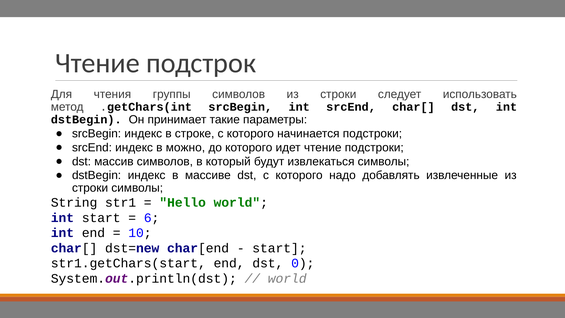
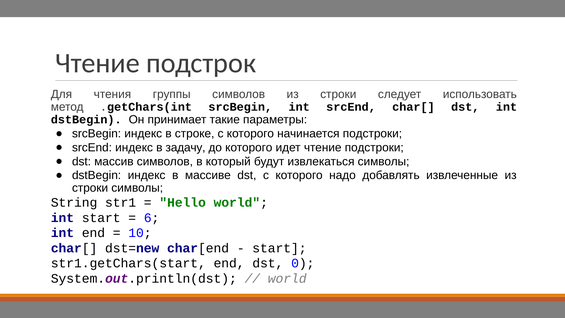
можно: можно -> задачу (186, 147)
